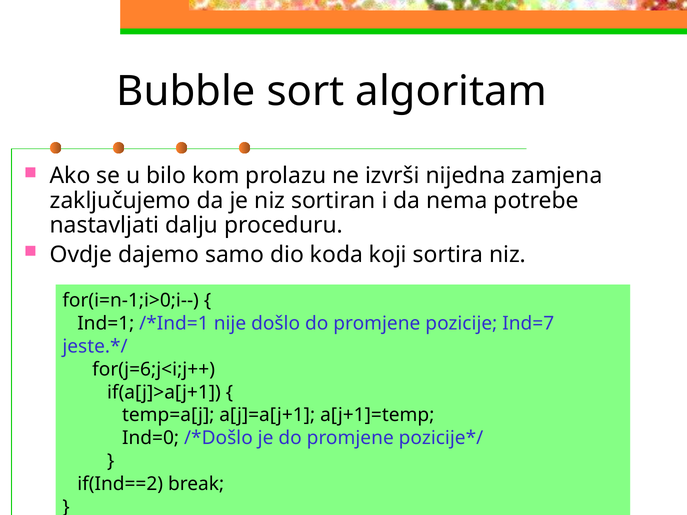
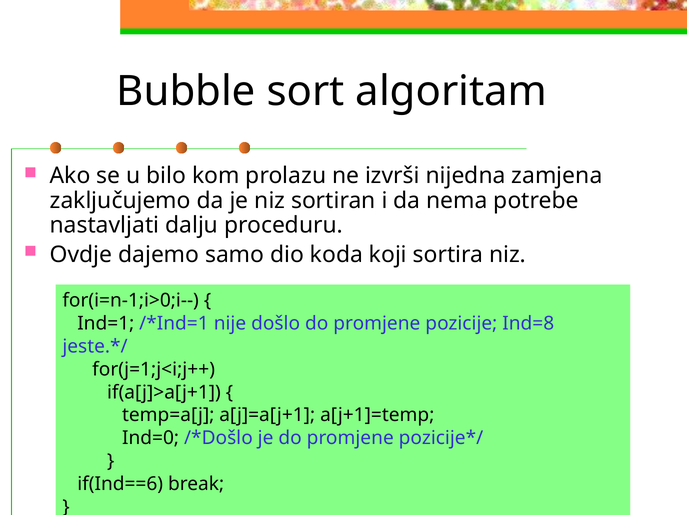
Ind=7: Ind=7 -> Ind=8 (528, 324)
for(j=6;j<i;j++: for(j=6;j<i;j++ -> for(j=1;j<i;j++ (154, 370)
if(Ind==2: if(Ind==2 -> if(Ind==6 (120, 484)
